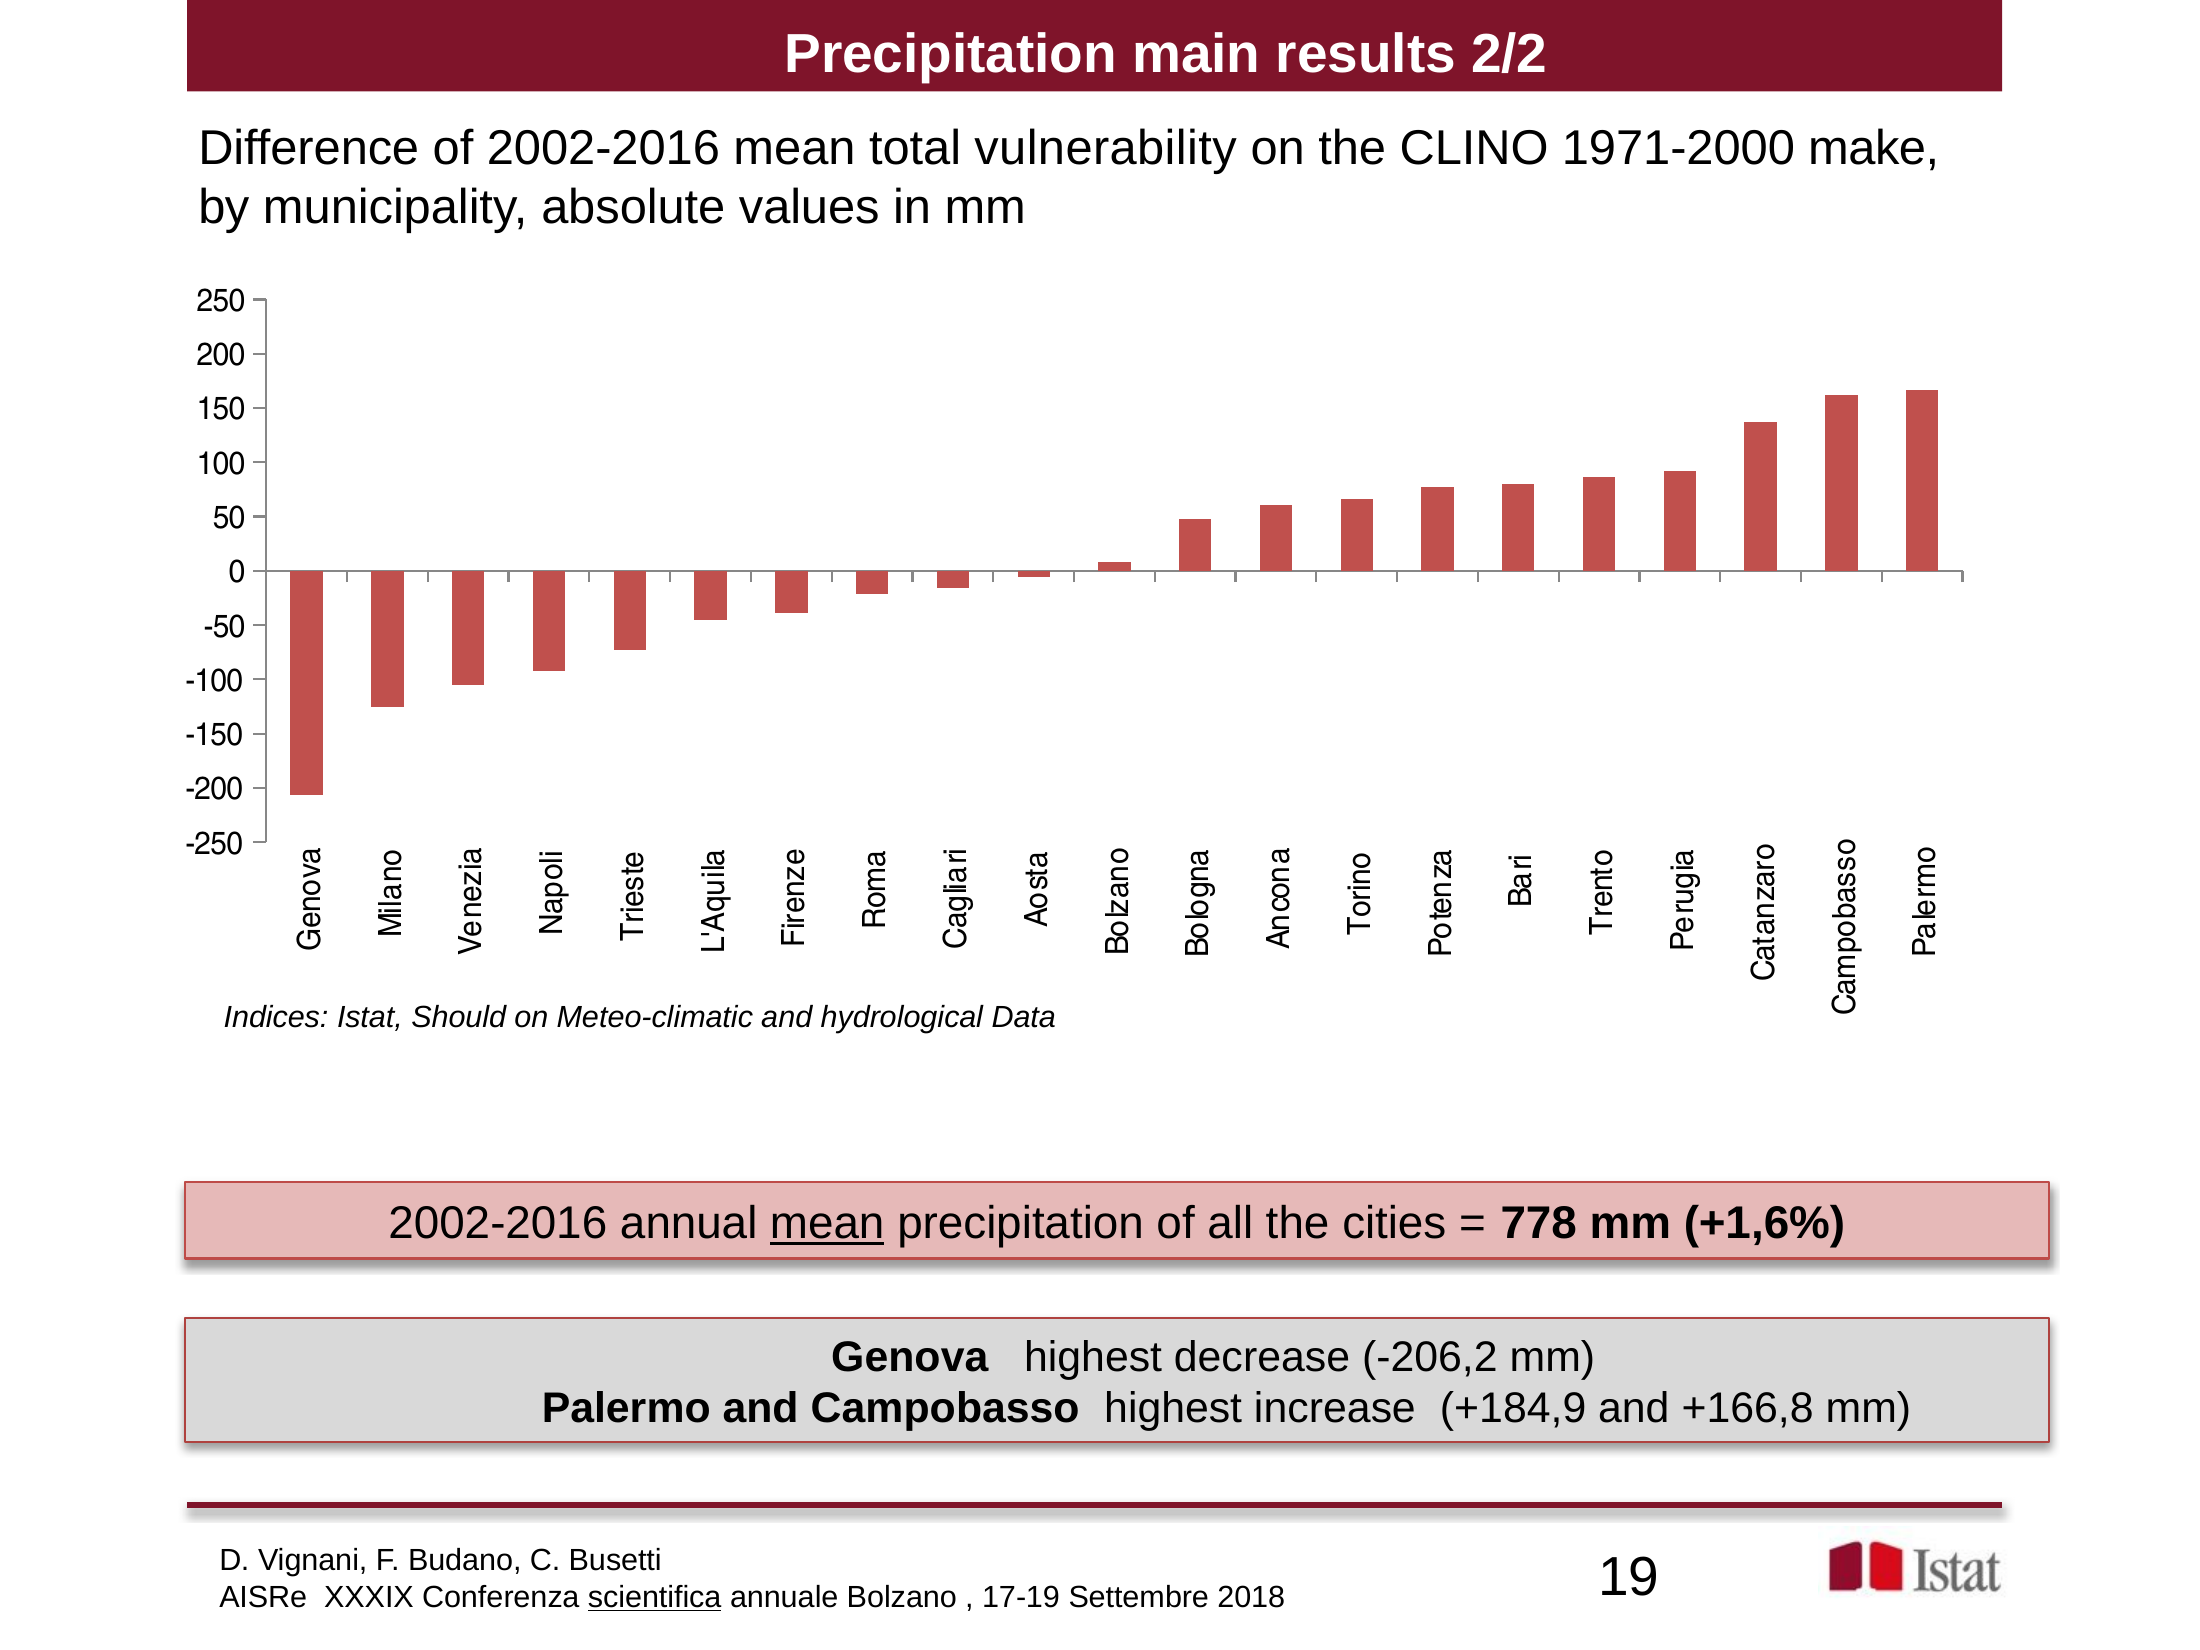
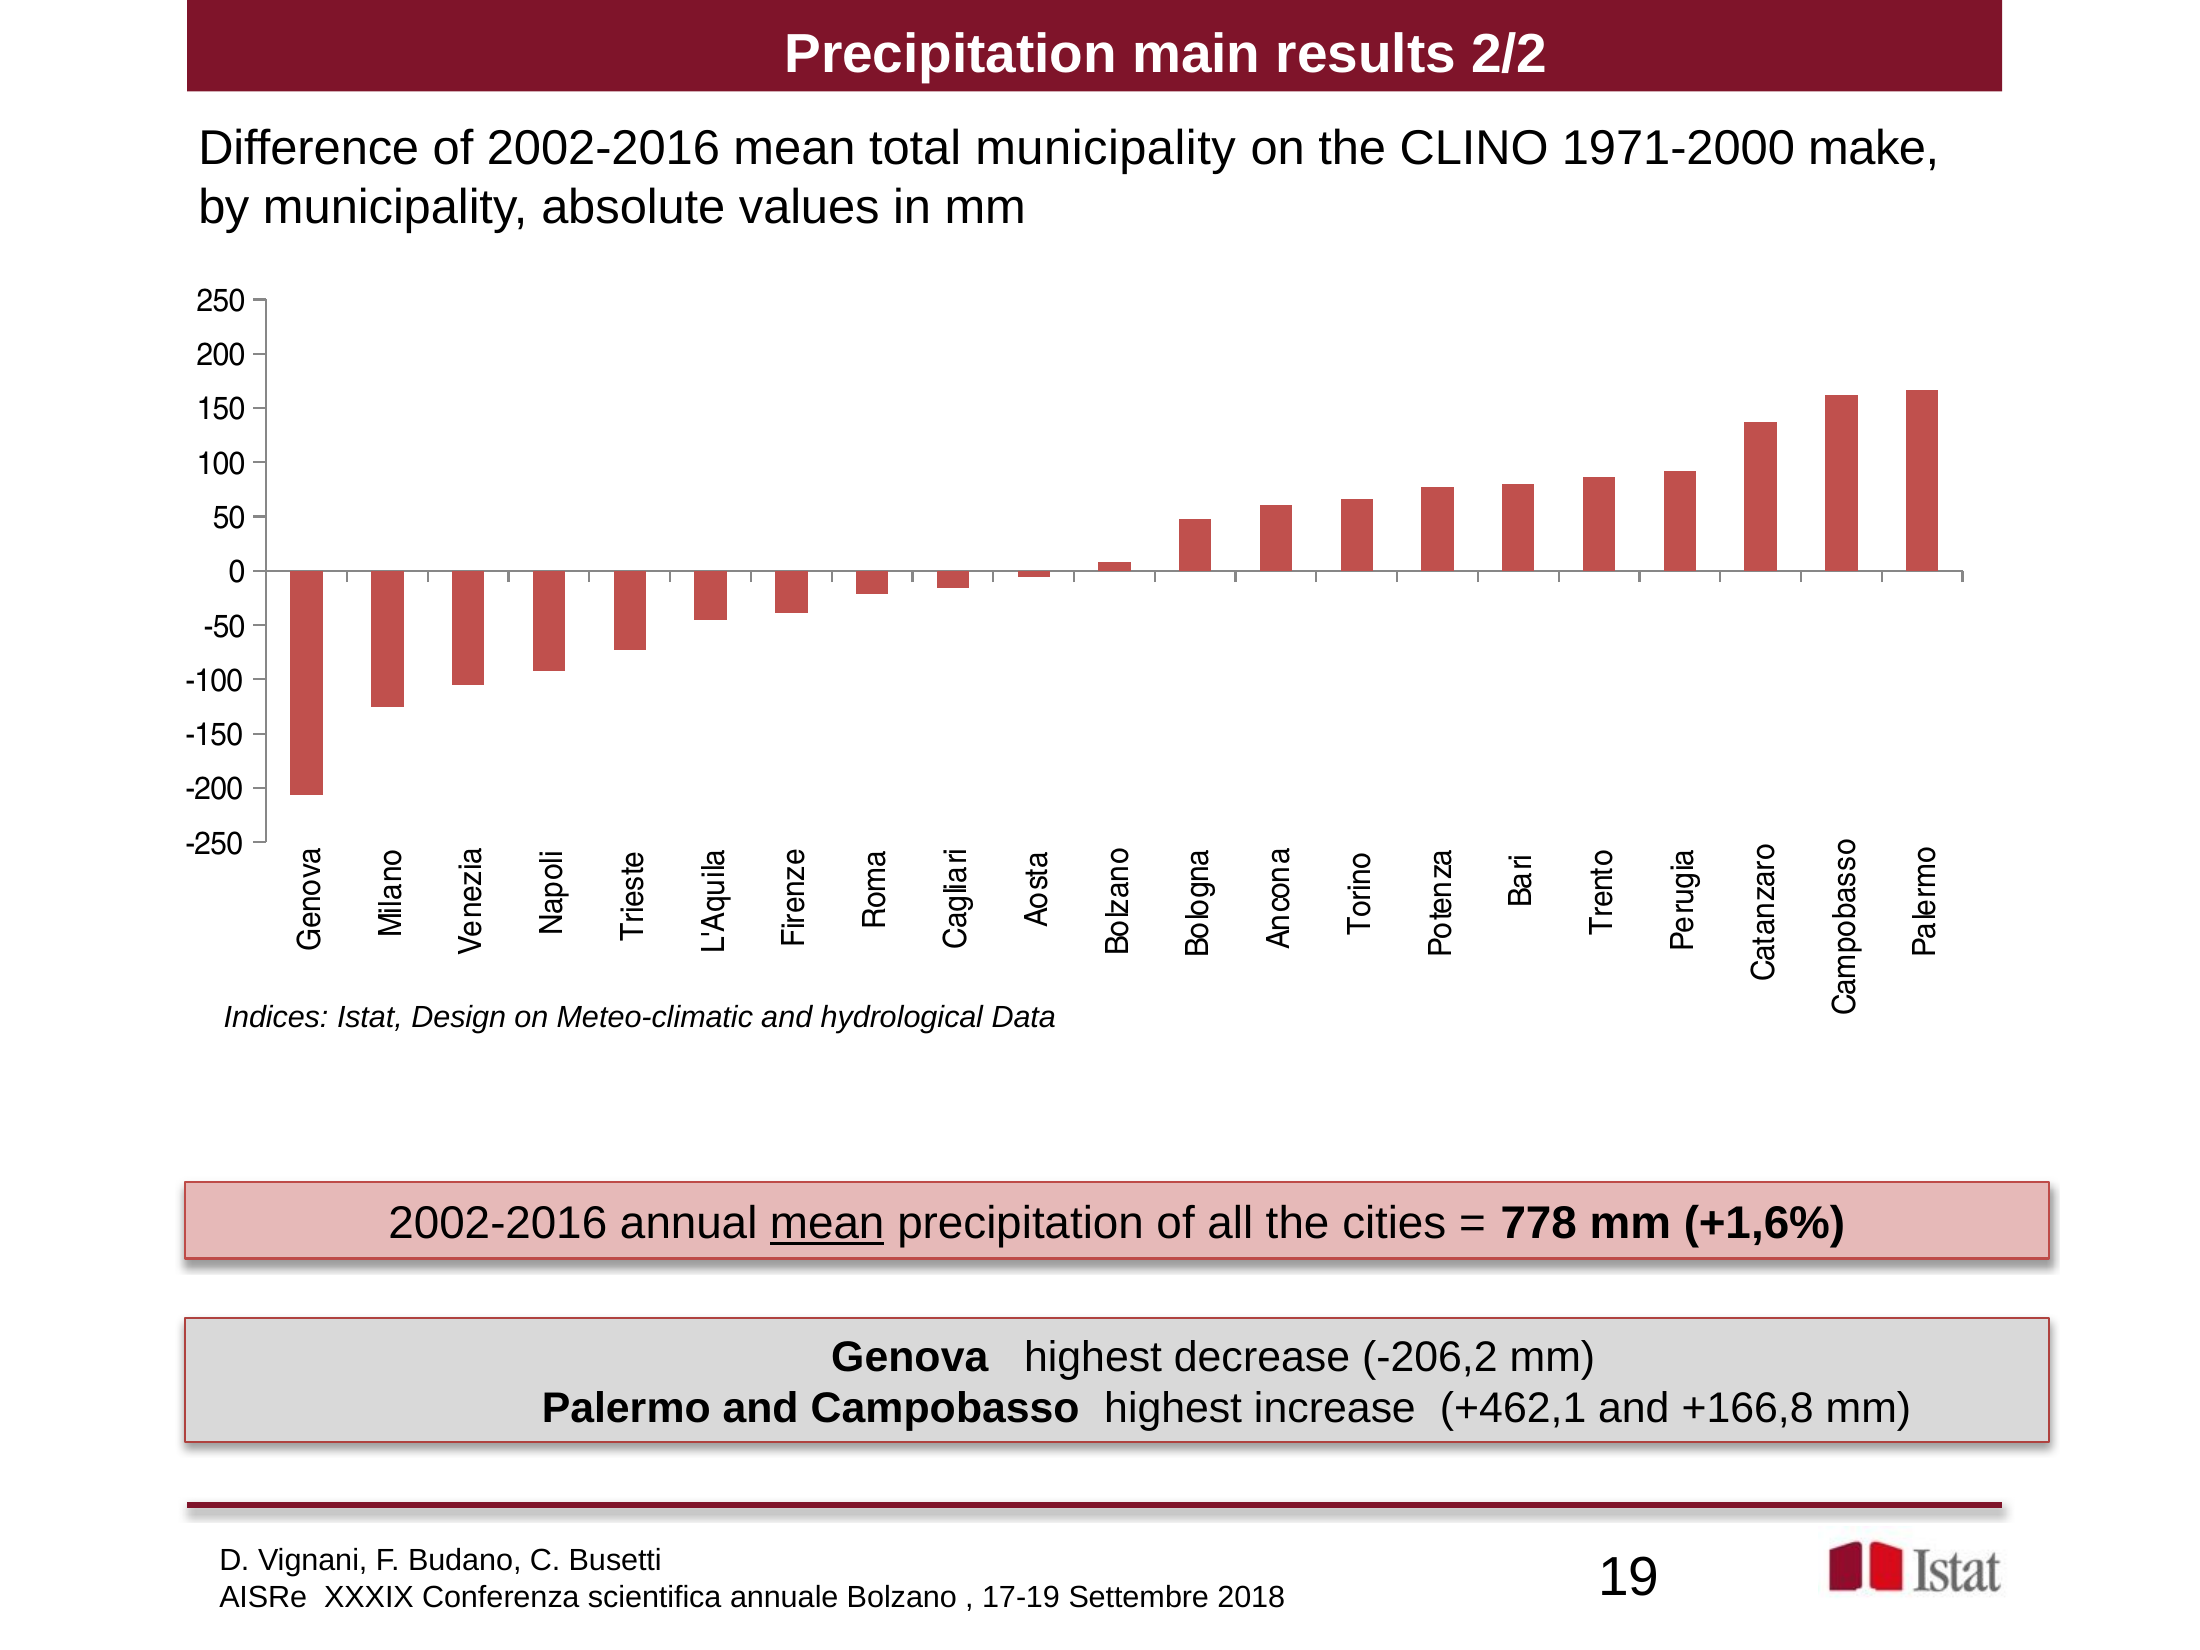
total vulnerability: vulnerability -> municipality (1106, 149)
Should: Should -> Design (459, 1017)
+184,9: +184,9 -> +462,1 (1513, 1409)
scientifica underline: present -> none (655, 1597)
